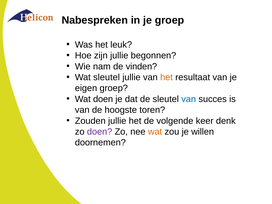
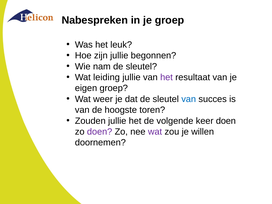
nam de vinden: vinden -> sleutel (141, 66)
Wat sleutel: sleutel -> leiding (107, 77)
het colour: orange -> purple (167, 77)
Wat doen: doen -> weer (103, 99)
keer denk: denk -> doen (226, 121)
wat colour: orange -> purple (155, 132)
